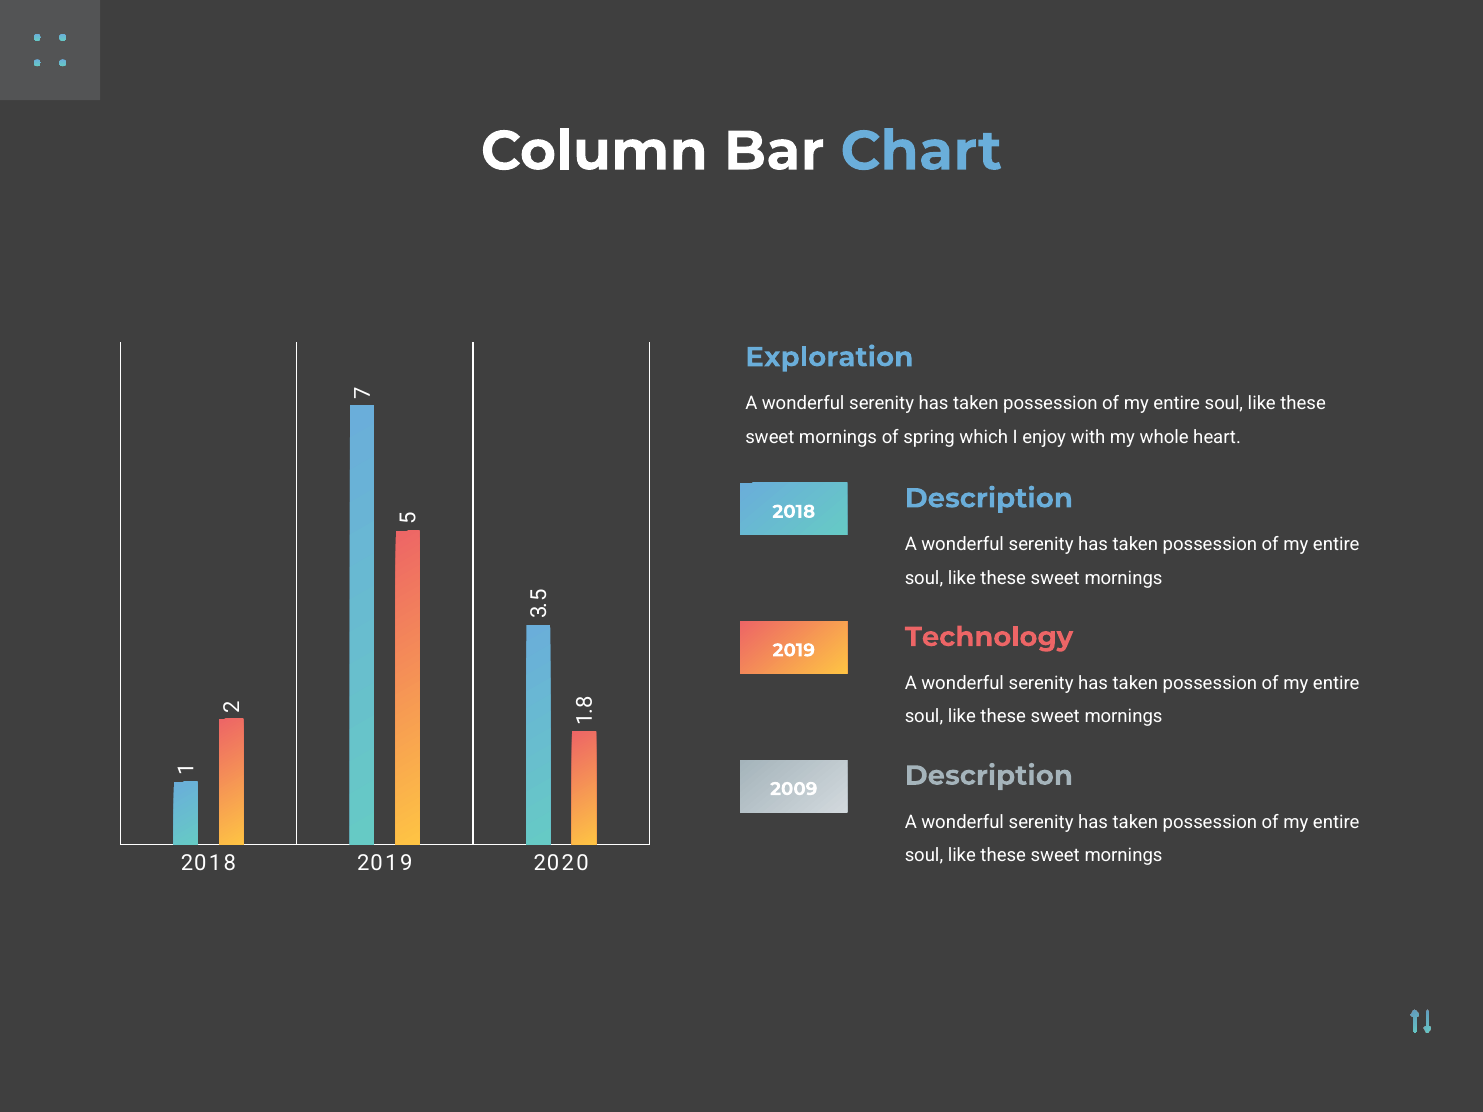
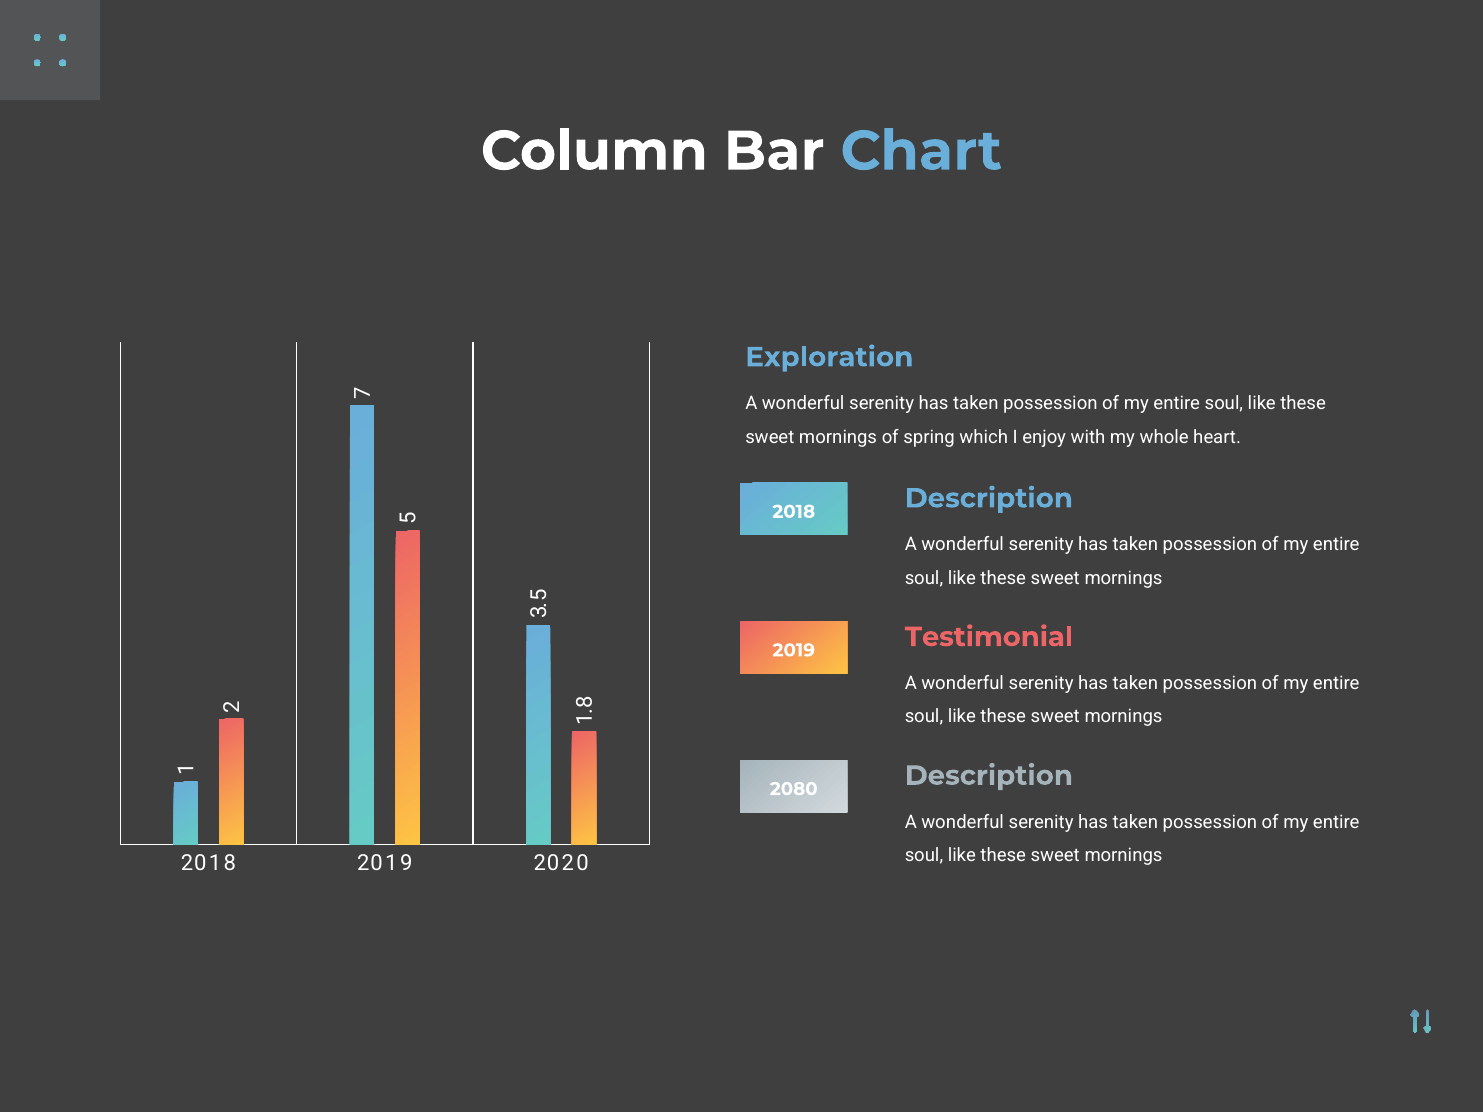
Technology: Technology -> Testimonial (989, 637)
2009: 2009 -> 2080 (794, 789)
